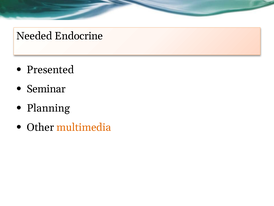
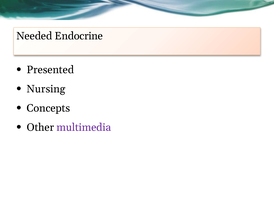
Seminar: Seminar -> Nursing (46, 89)
Planning: Planning -> Concepts (48, 108)
multimedia colour: orange -> purple (84, 127)
